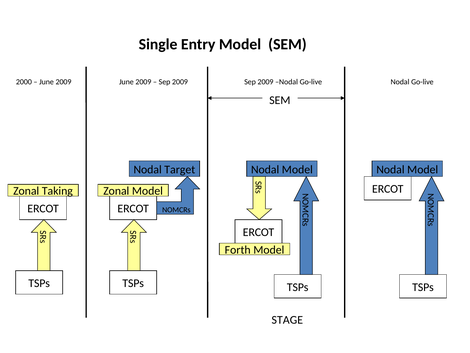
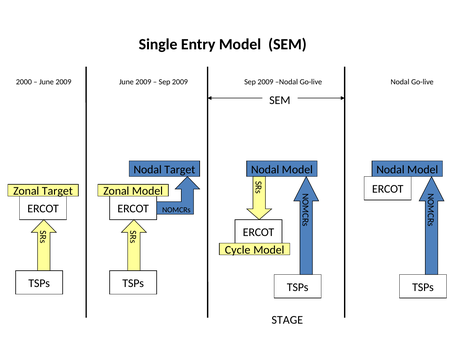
Zonal Taking: Taking -> Target (57, 191)
Forth: Forth -> Cycle (238, 250)
